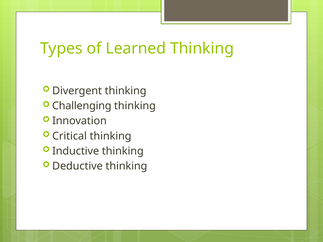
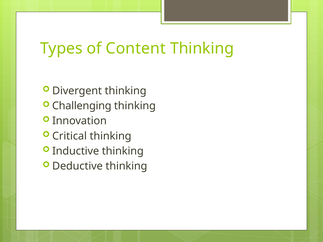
Learned: Learned -> Content (136, 48)
